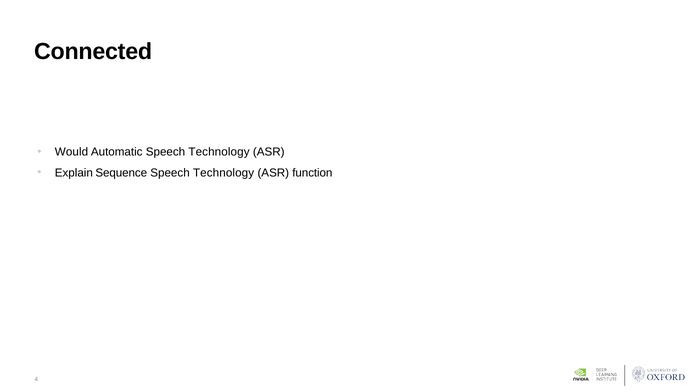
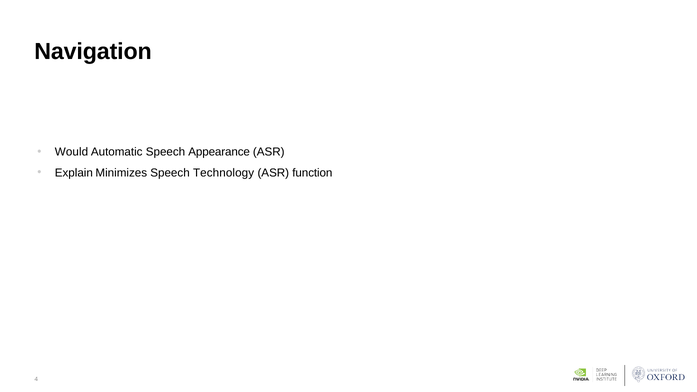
Connected: Connected -> Navigation (93, 52)
Automatic Speech Technology: Technology -> Appearance (219, 152)
Sequence: Sequence -> Minimizes (121, 173)
